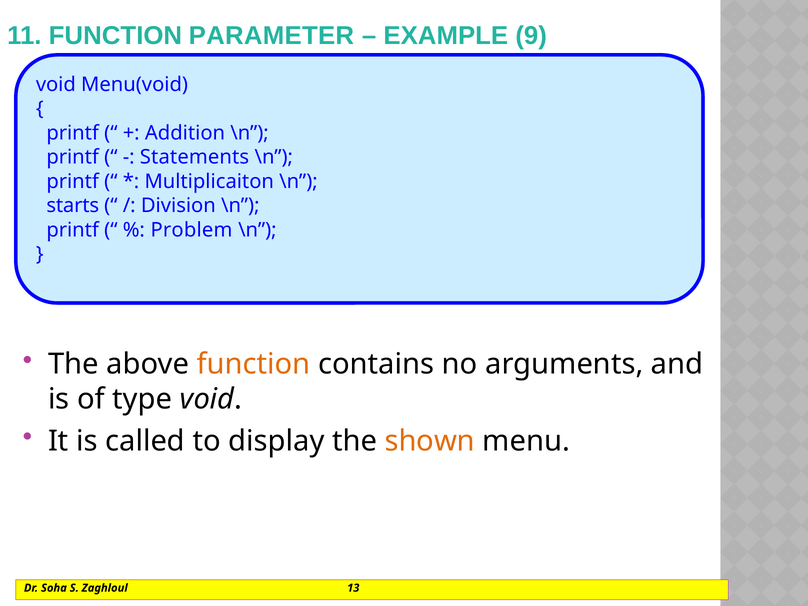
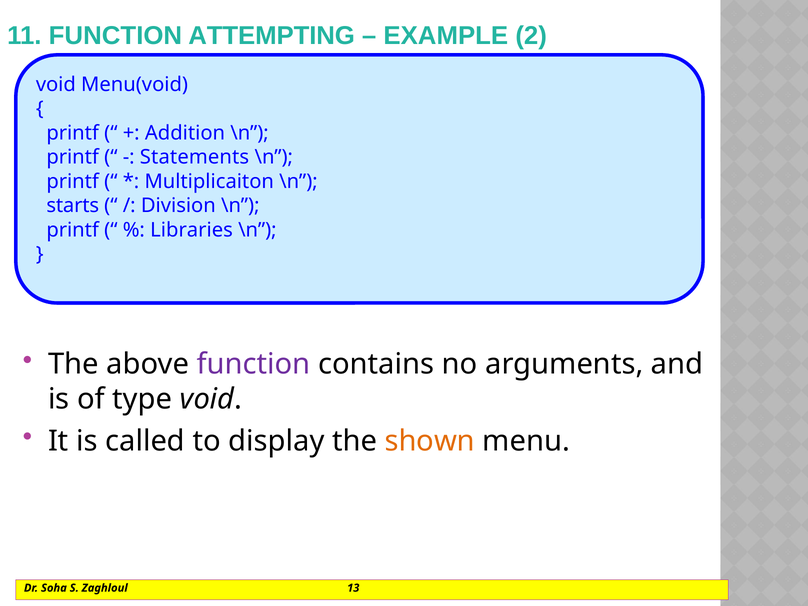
PARAMETER: PARAMETER -> ATTEMPTING (272, 36)
9: 9 -> 2 (531, 36)
Problem: Problem -> Libraries (192, 230)
function colour: orange -> purple (254, 364)
